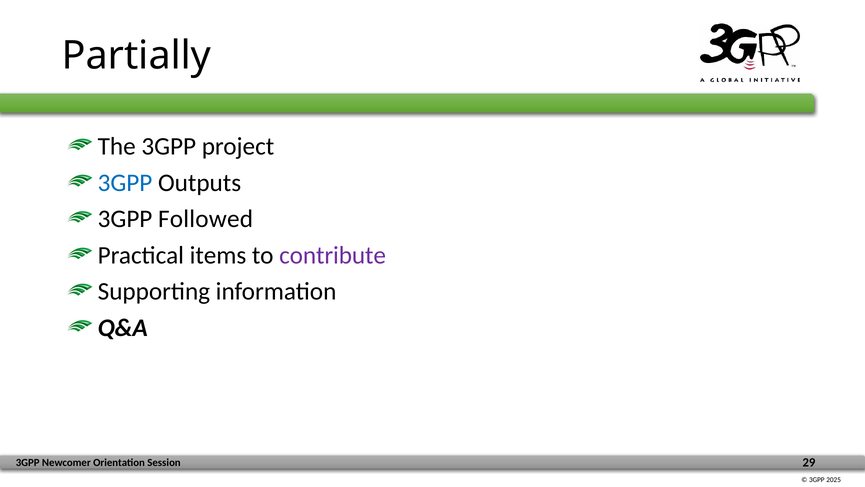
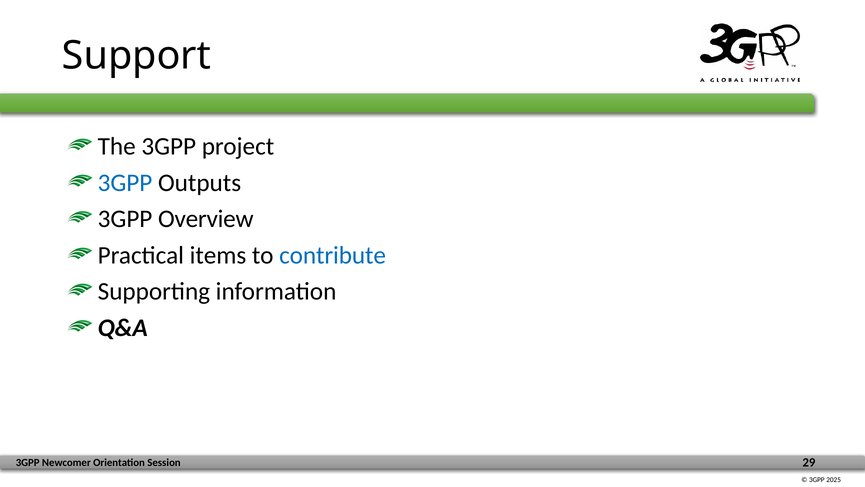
Partially: Partially -> Support (137, 55)
Followed: Followed -> Overview (206, 219)
contribute colour: purple -> blue (333, 255)
